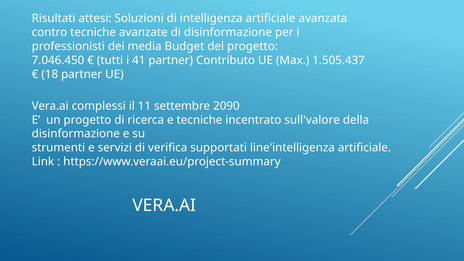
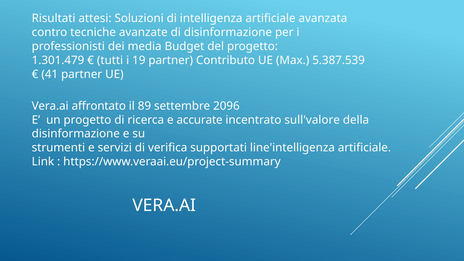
7.046.450: 7.046.450 -> 1.301.479 (58, 60)
41: 41 -> 19 (139, 60)
1.505.437: 1.505.437 -> 5.387.539 (339, 60)
18: 18 -> 41 (50, 74)
complessi: complessi -> affrontato (99, 106)
11: 11 -> 89 (144, 106)
2090: 2090 -> 2096 (226, 106)
e tecniche: tecniche -> accurate (200, 120)
